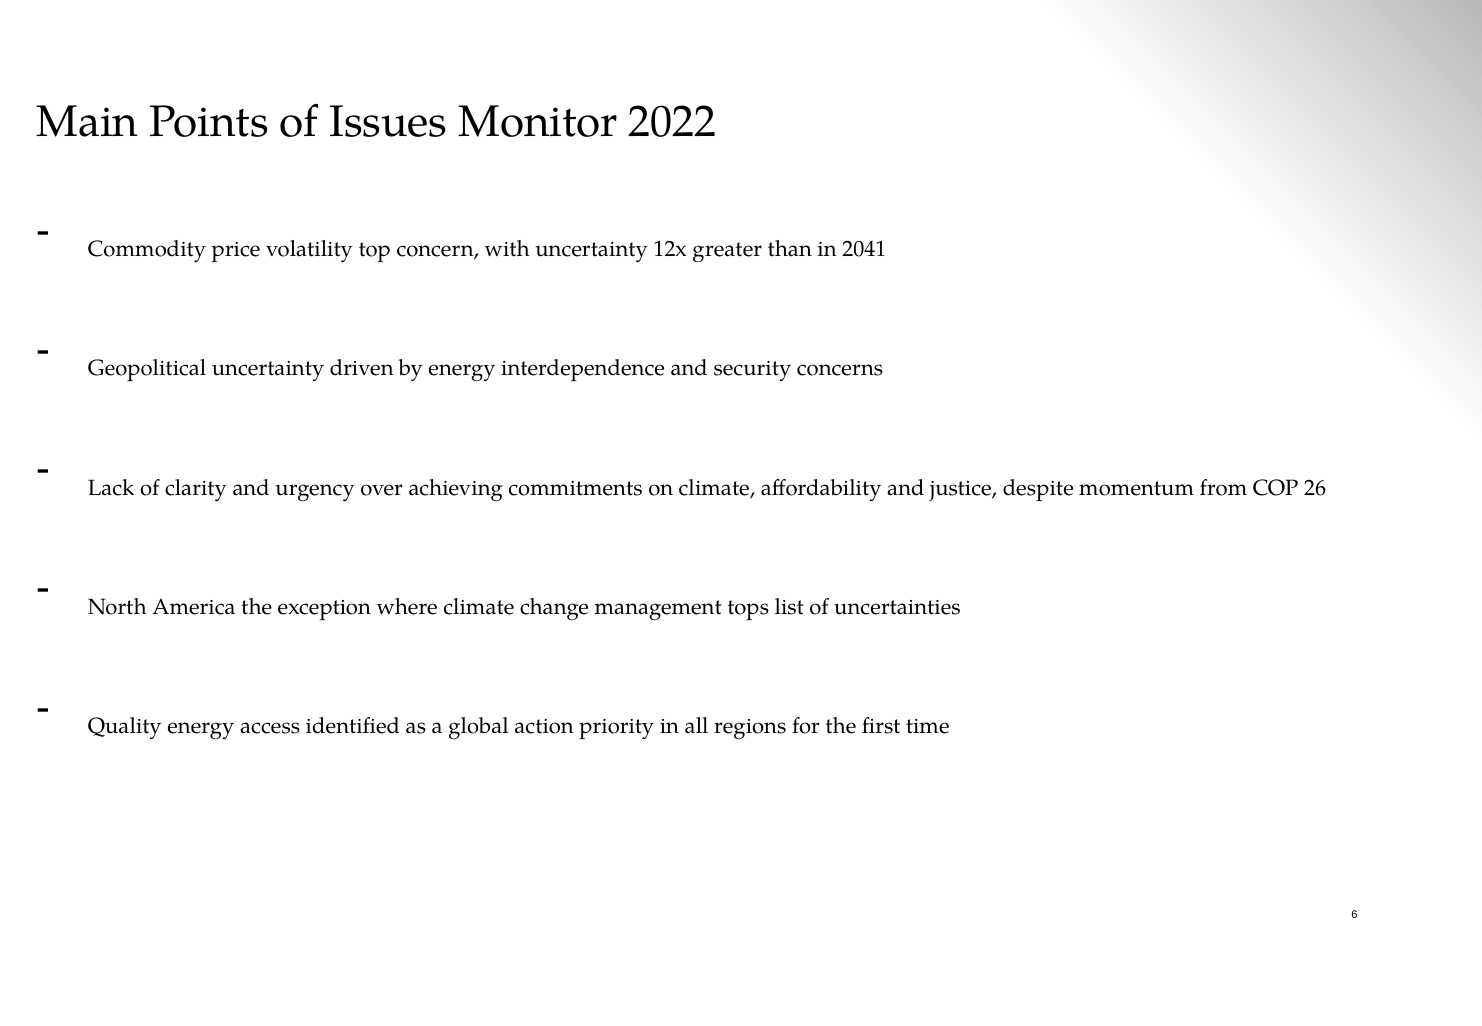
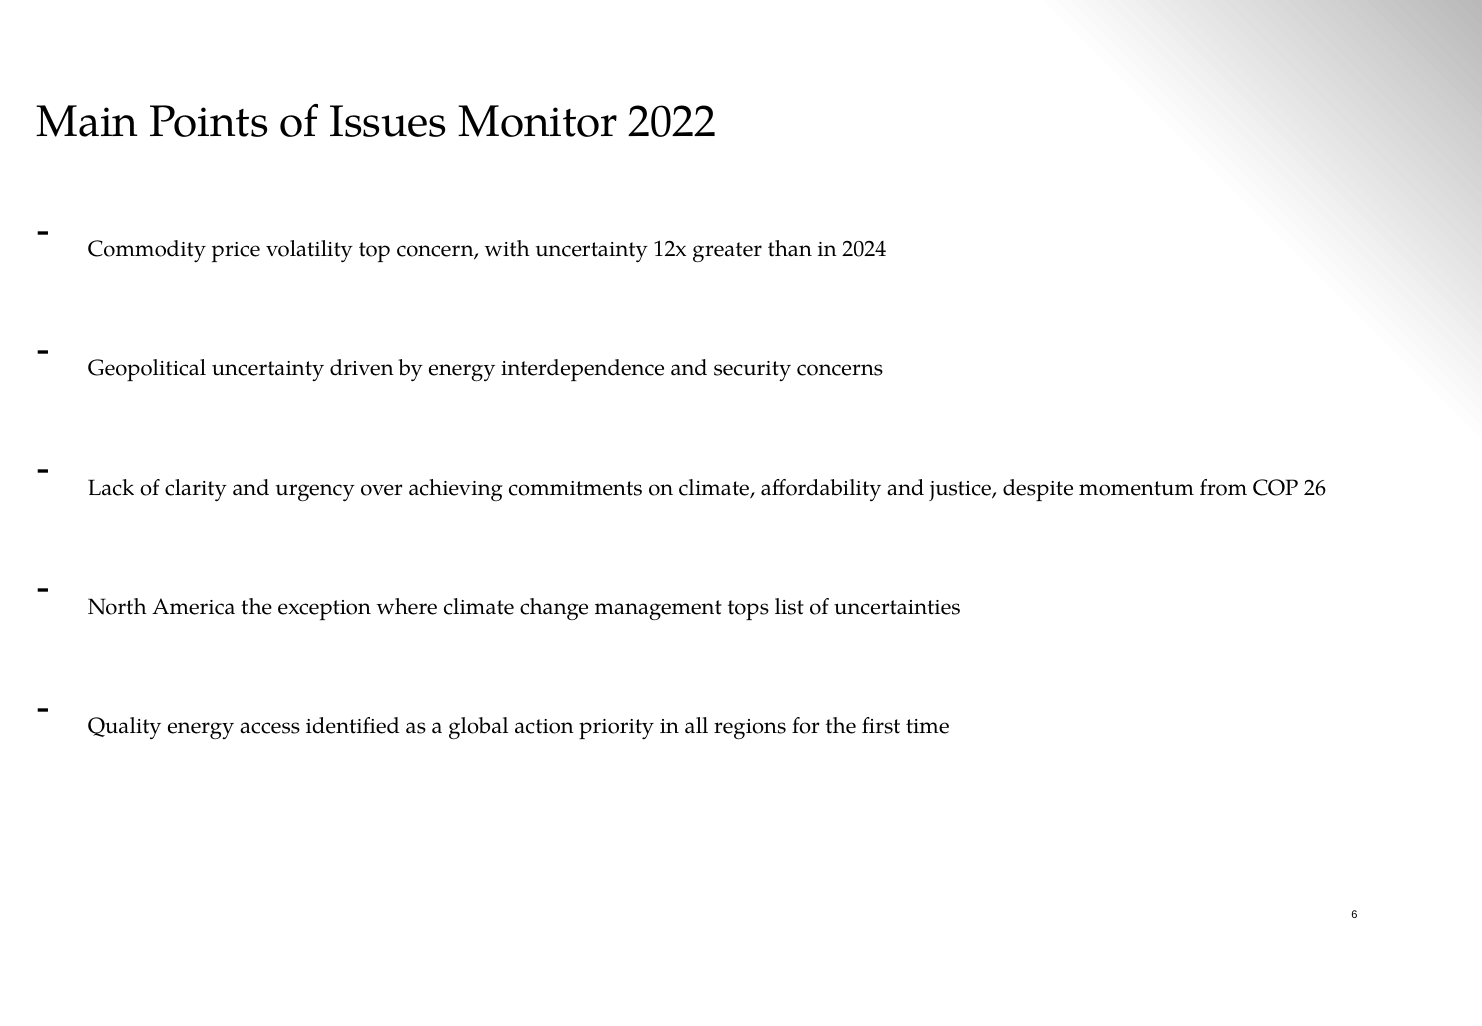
2041: 2041 -> 2024 (864, 249)
